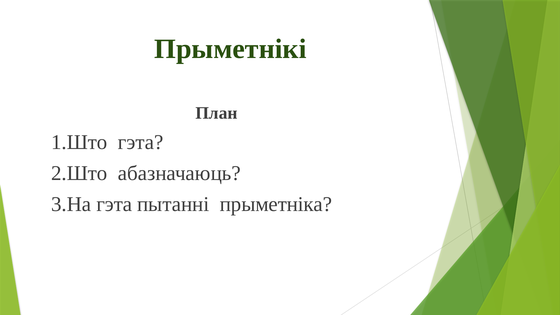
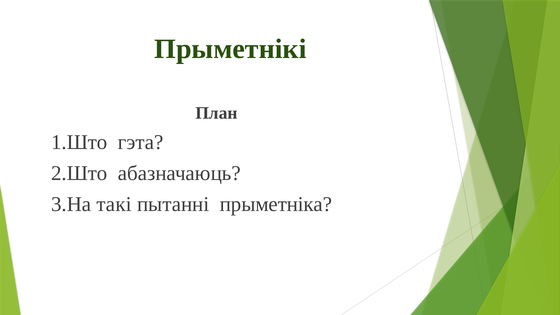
3.На гэта: гэта -> такі (114, 204)
